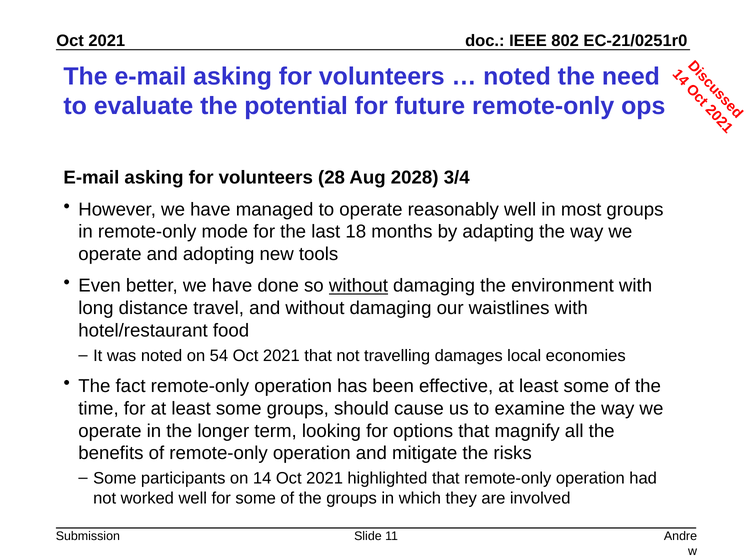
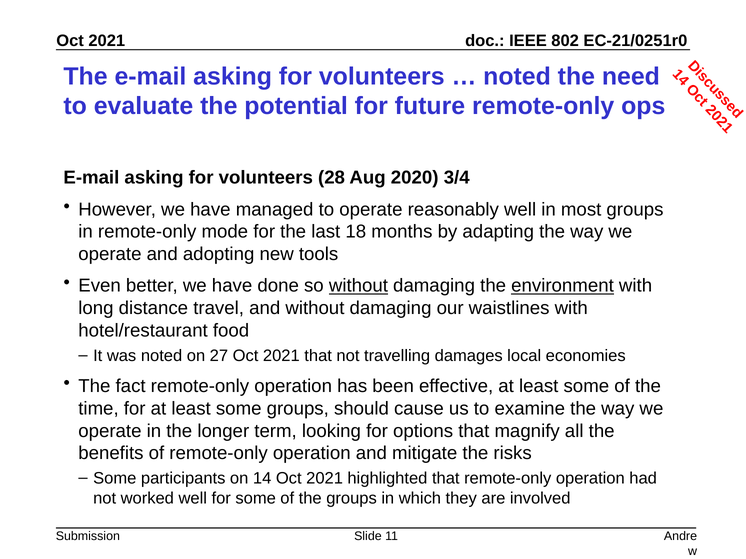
2028: 2028 -> 2020 (415, 178)
environment underline: none -> present (563, 286)
54: 54 -> 27 (219, 356)
